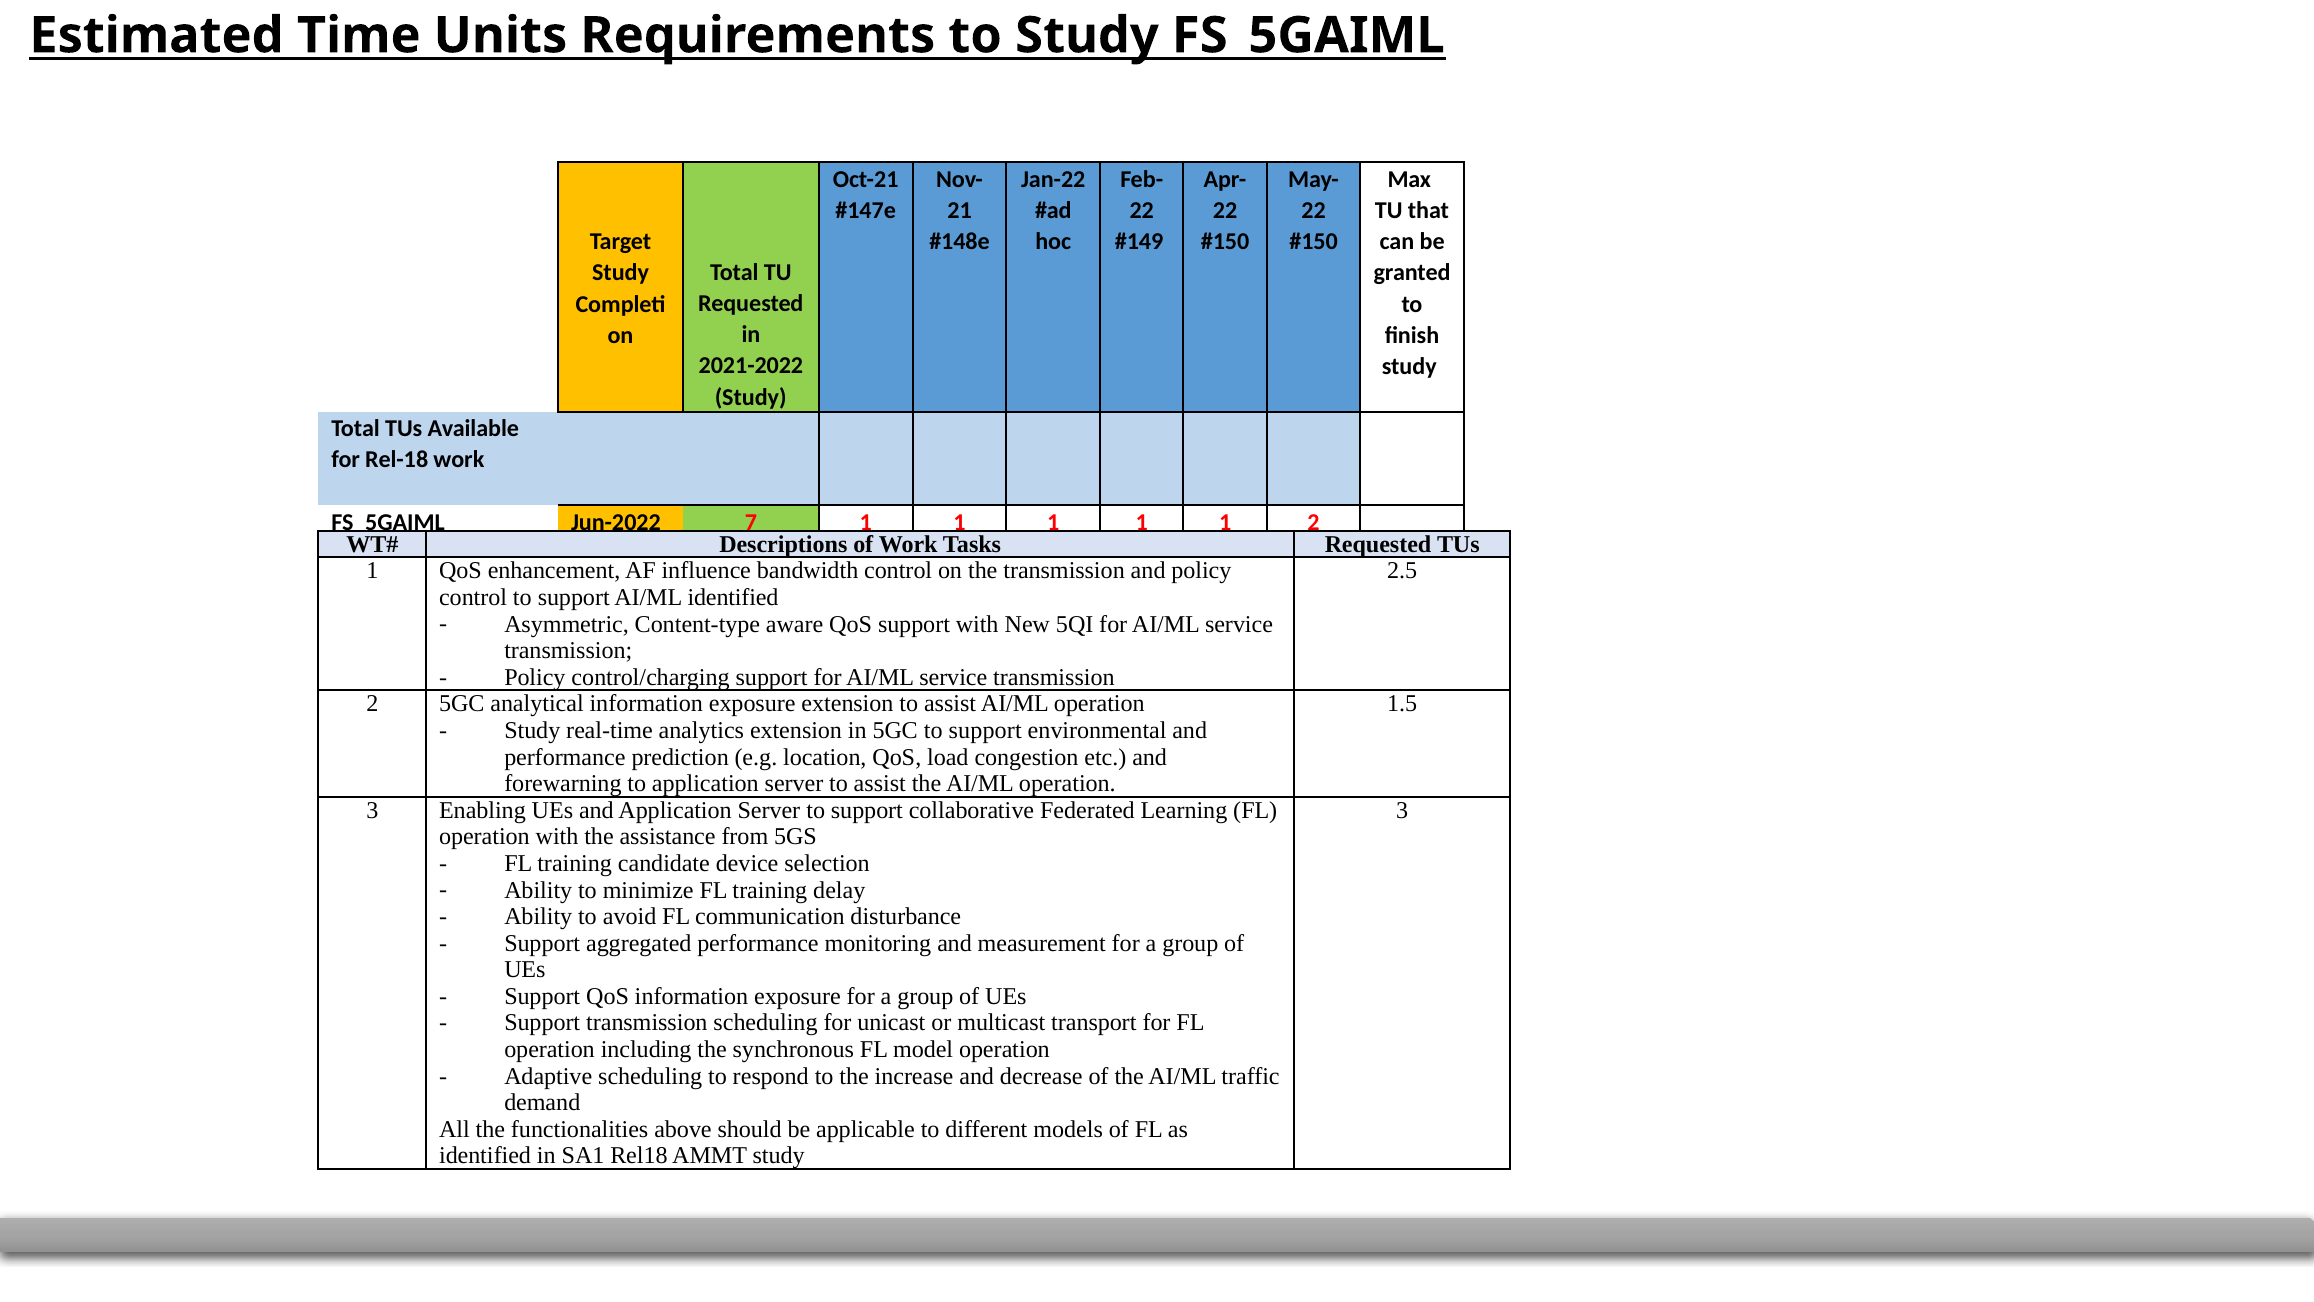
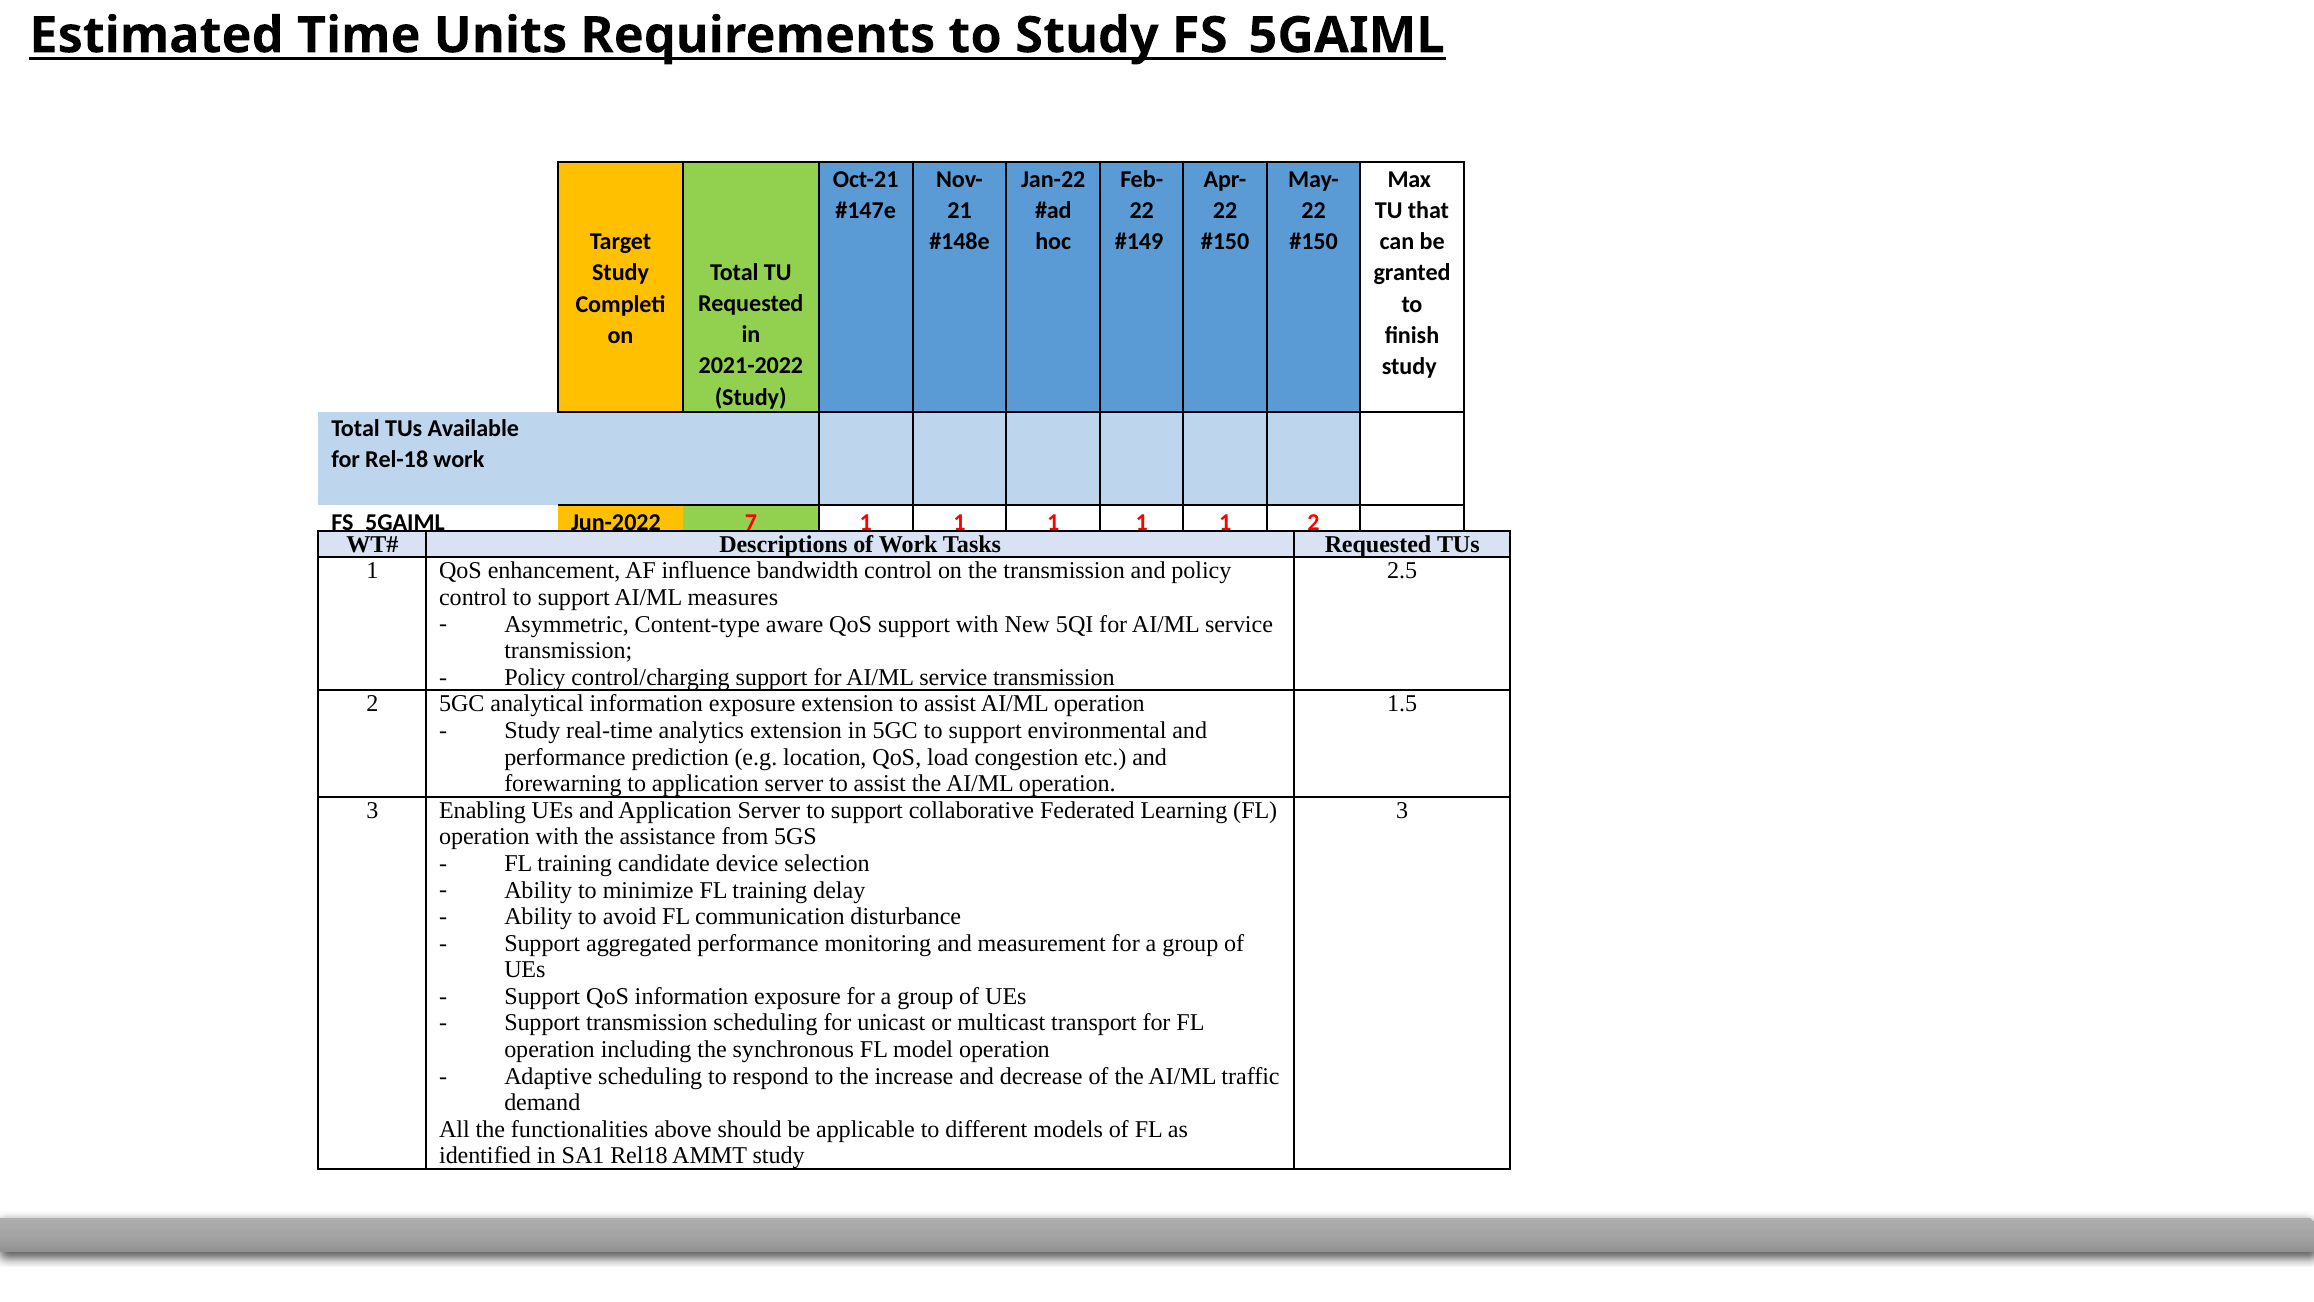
AI/ML identified: identified -> measures (733, 597)
